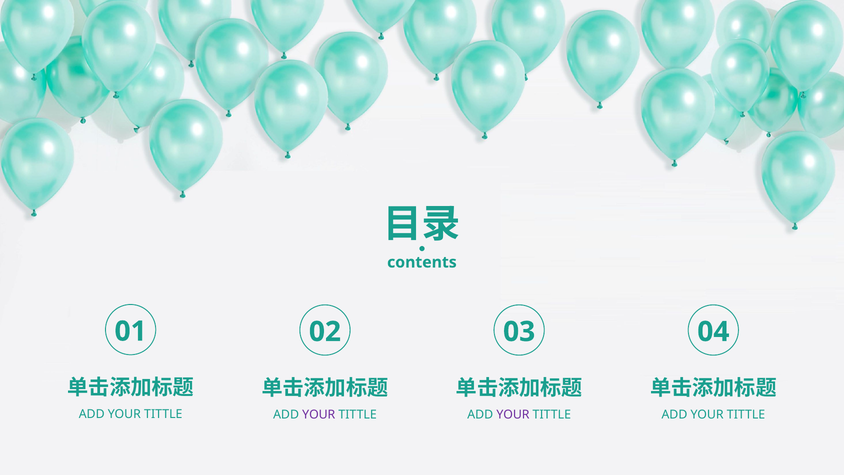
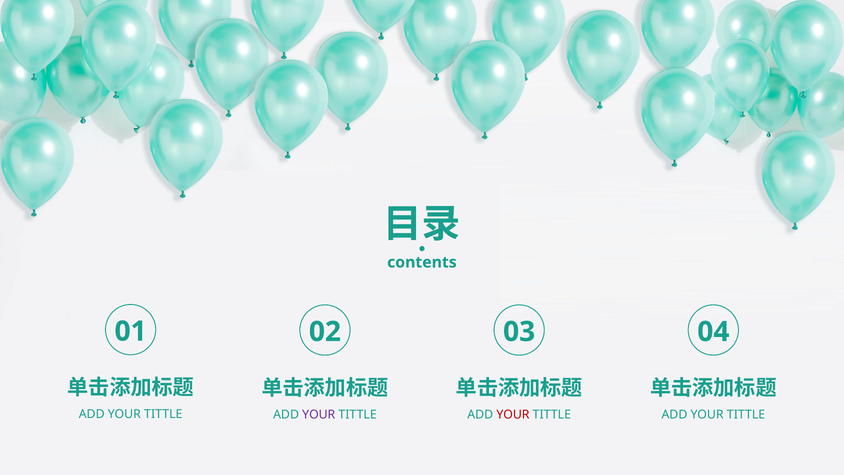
YOUR colour: purple -> red (513, 414)
